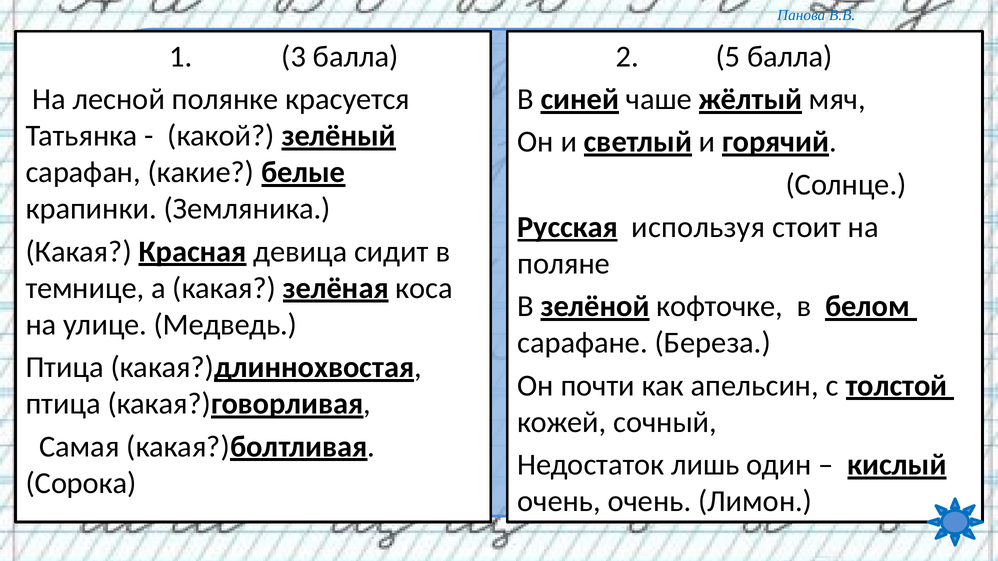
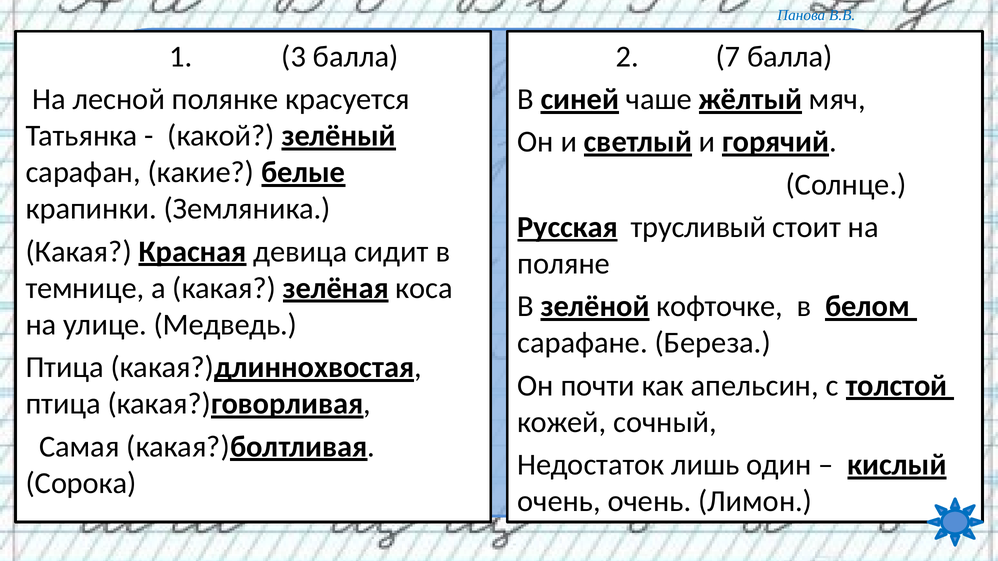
5: 5 -> 7 (728, 57)
используя: используя -> трусливый (699, 227)
